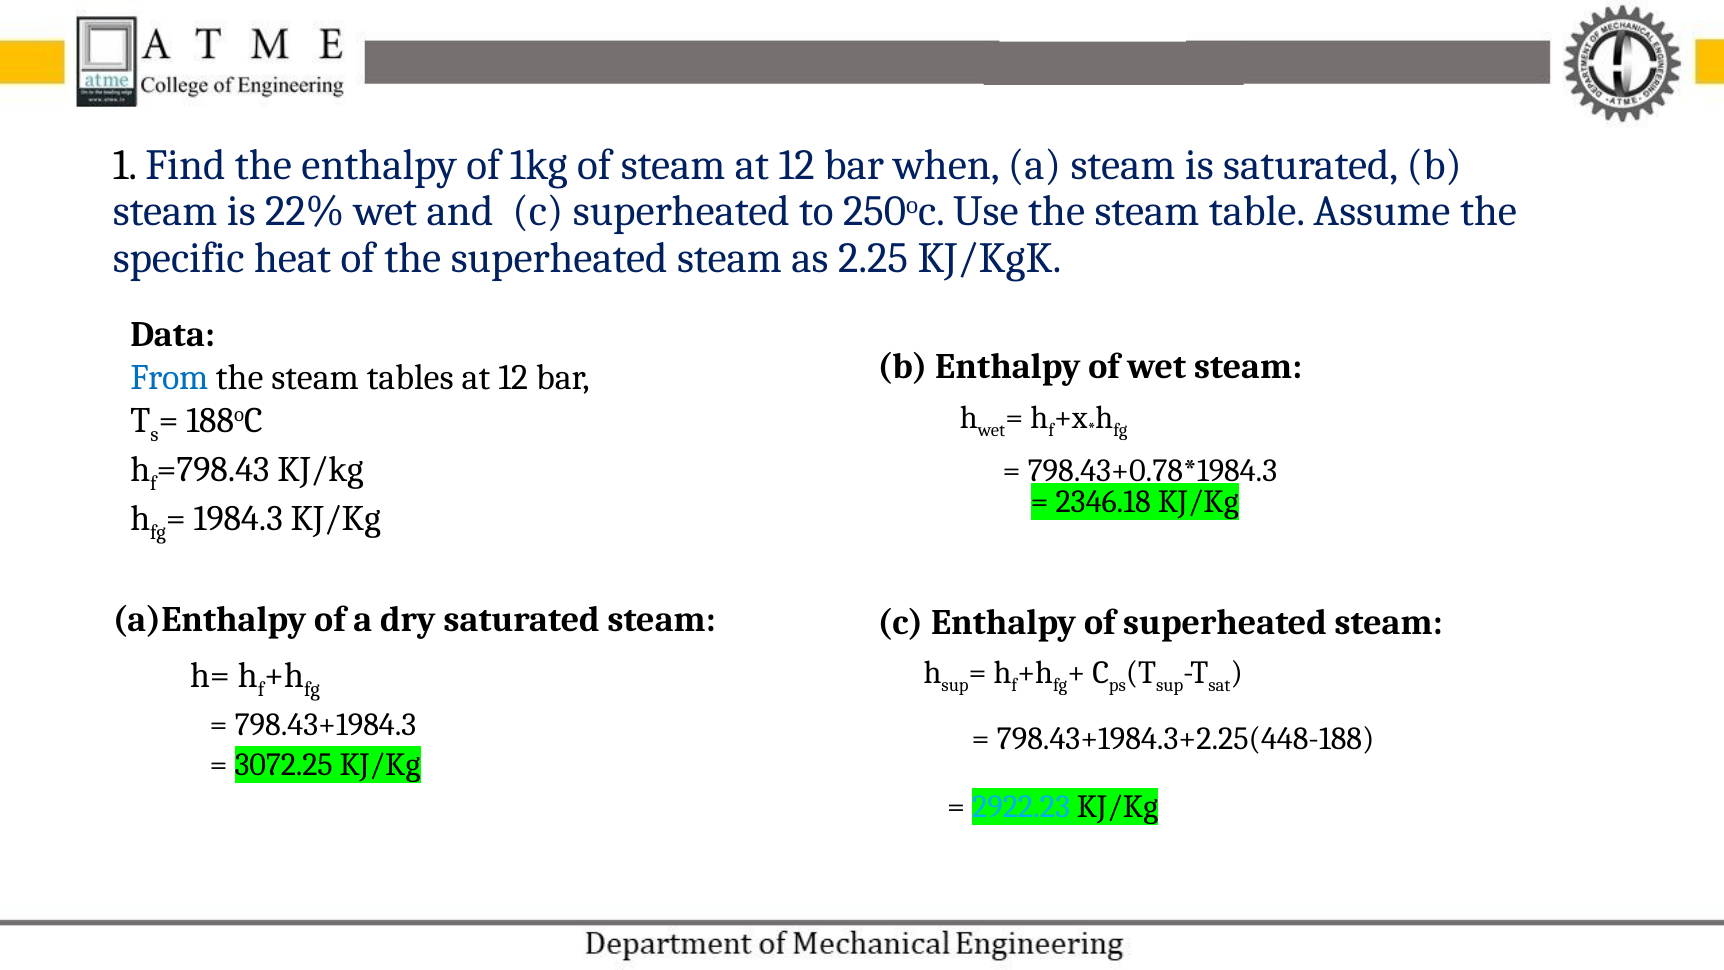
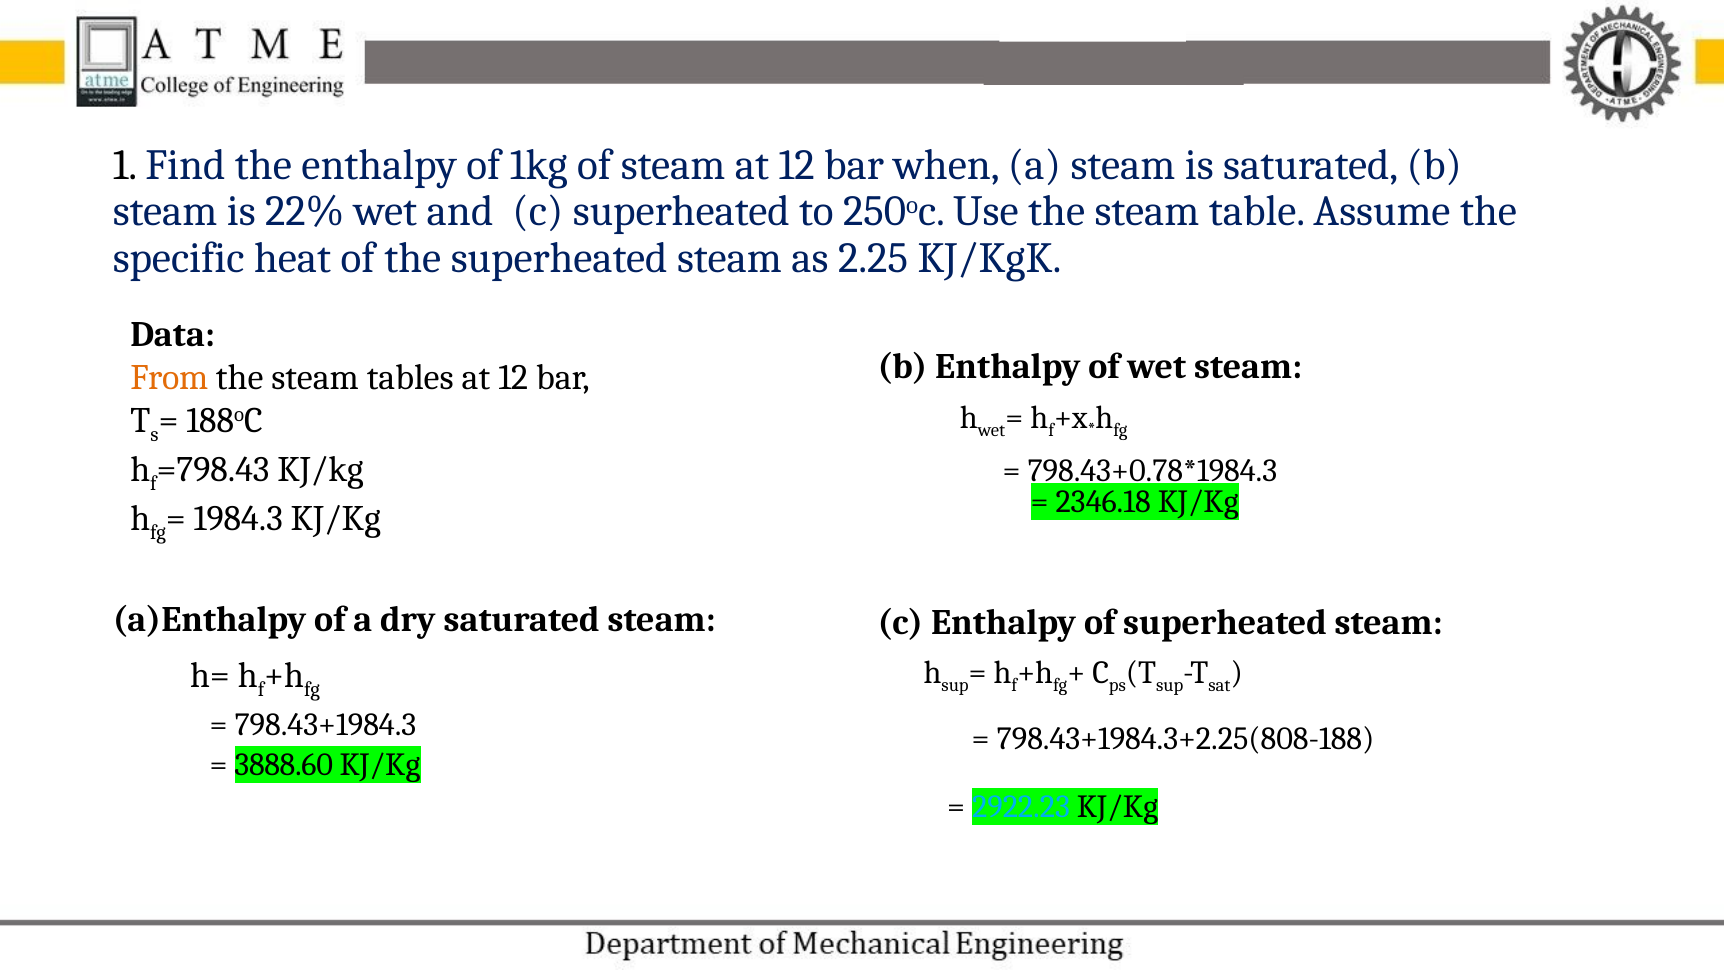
From colour: blue -> orange (169, 377)
798.43+1984.3+2.25(448-188: 798.43+1984.3+2.25(448-188 -> 798.43+1984.3+2.25(808-188 (1186, 739)
3072.25: 3072.25 -> 3888.60 (284, 765)
